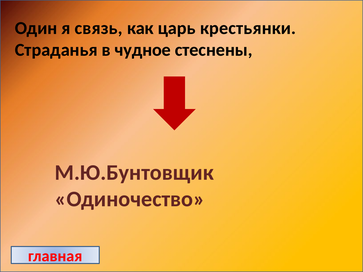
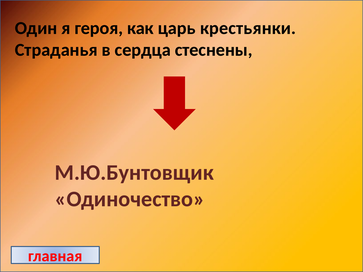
связь: связь -> героя (99, 28)
чудное: чудное -> сердца (143, 50)
